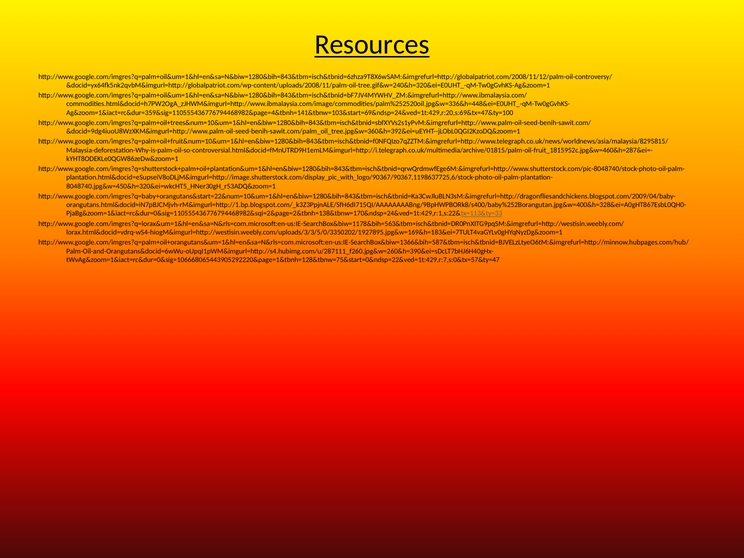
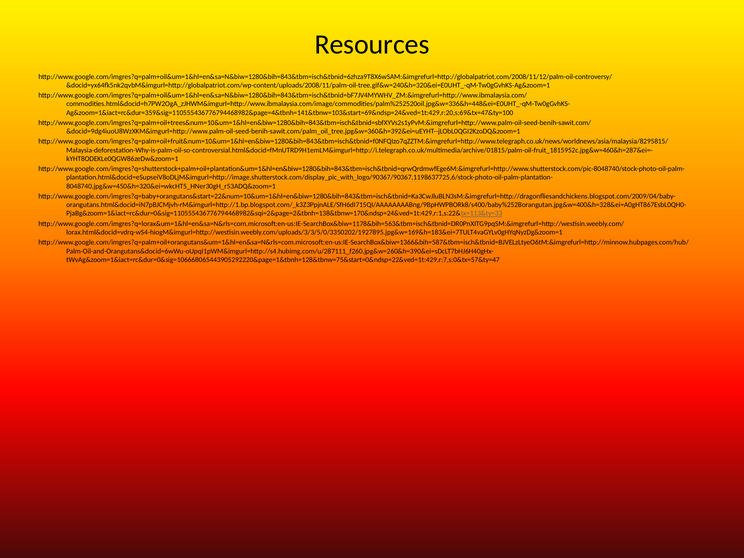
Resources underline: present -> none (372, 45)
